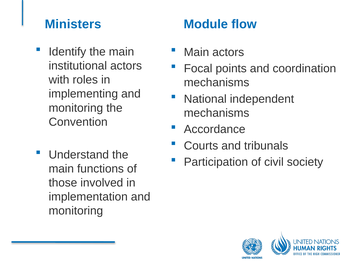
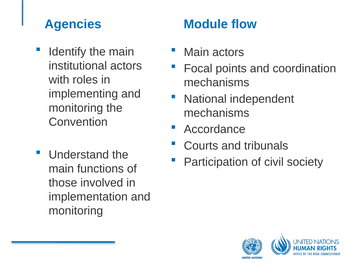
Ministers: Ministers -> Agencies (73, 24)
